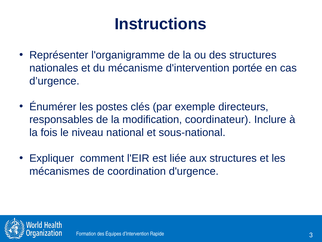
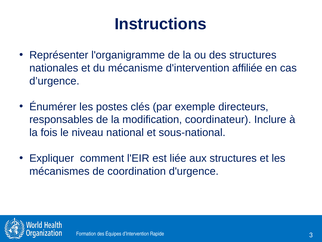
portée: portée -> affiliée (247, 68)
